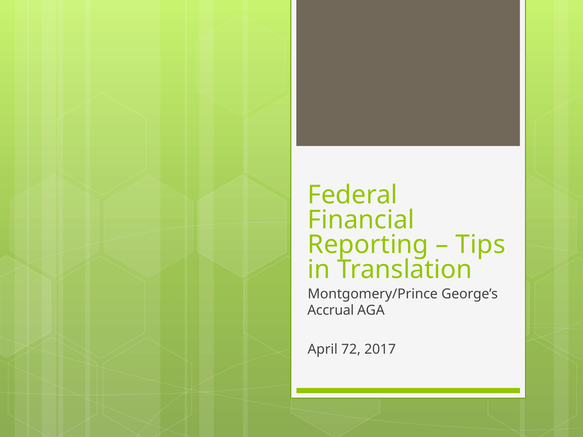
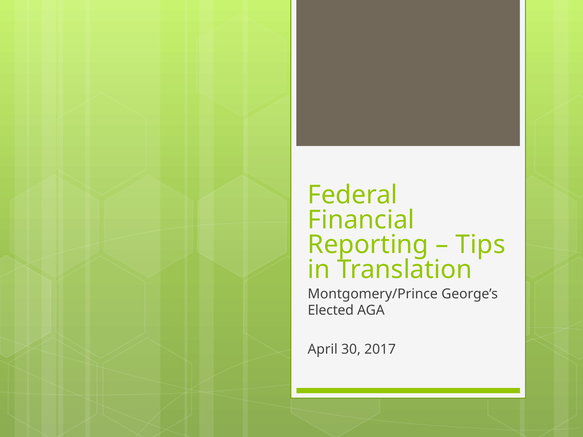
Accrual: Accrual -> Elected (331, 311)
72: 72 -> 30 (351, 349)
